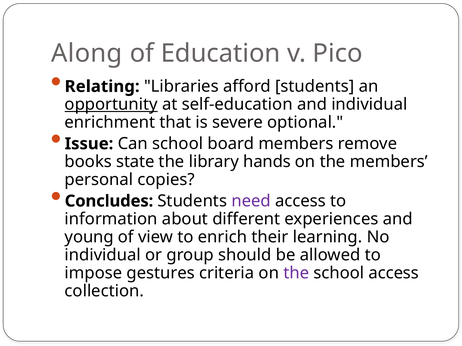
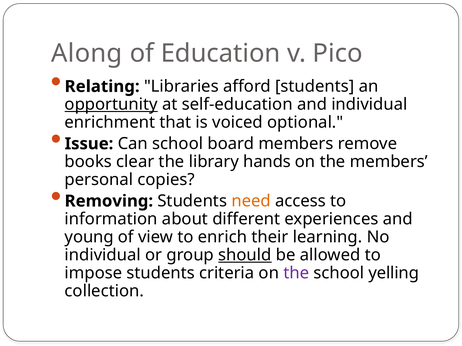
severe: severe -> voiced (238, 123)
state: state -> clear (135, 162)
Concludes: Concludes -> Removing (109, 201)
need colour: purple -> orange (251, 201)
should underline: none -> present (245, 255)
impose gestures: gestures -> students (161, 273)
school access: access -> yelling (394, 273)
